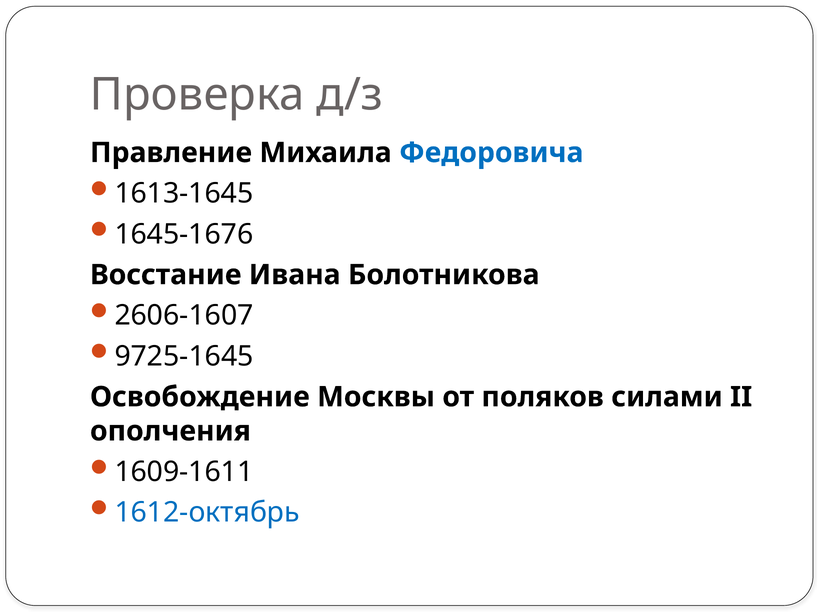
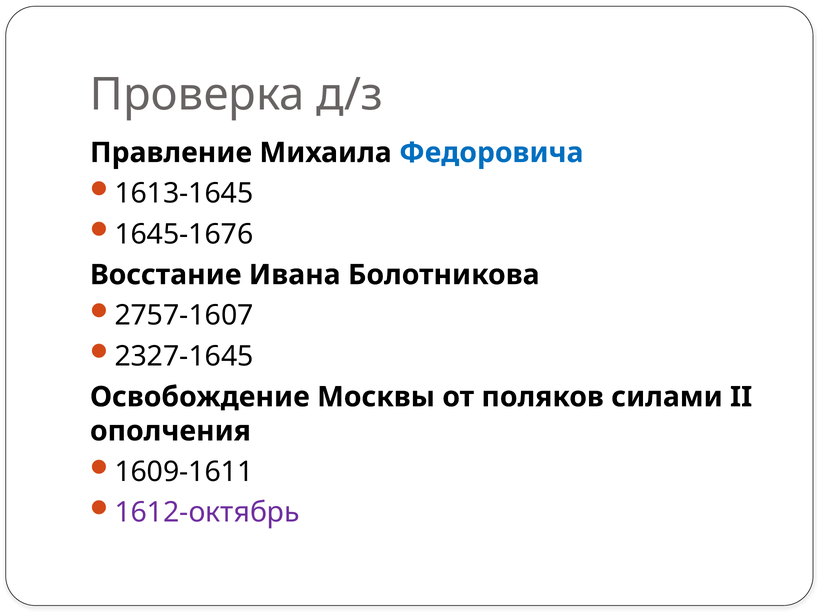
2606-1607: 2606-1607 -> 2757-1607 (184, 316)
9725-1645: 9725-1645 -> 2327-1645 (184, 356)
1612-октябрь colour: blue -> purple (207, 513)
